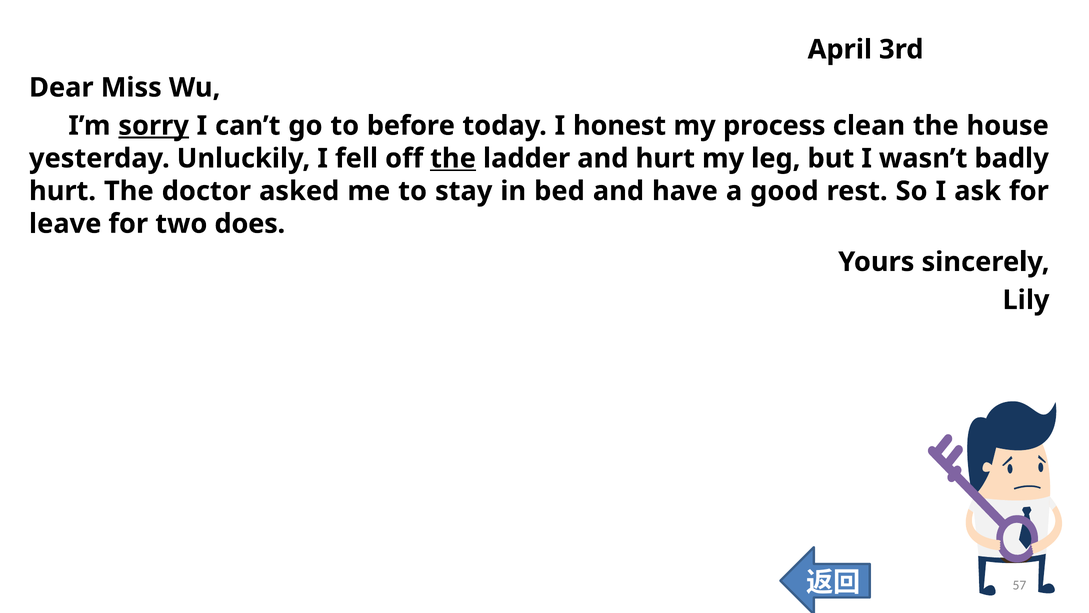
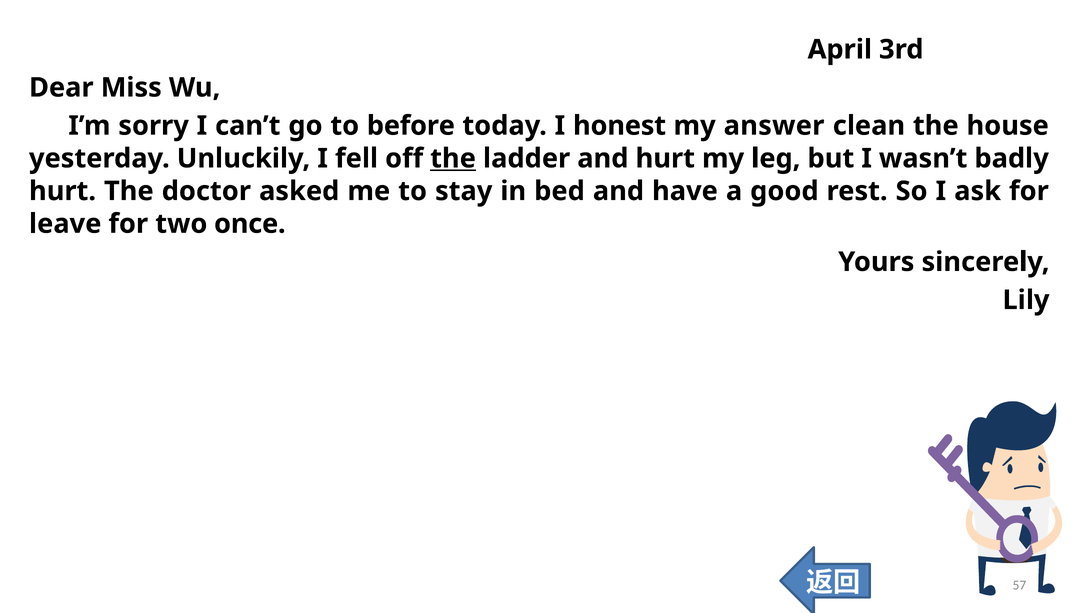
sorry underline: present -> none (154, 126)
process: process -> answer (774, 126)
does: does -> once (250, 224)
